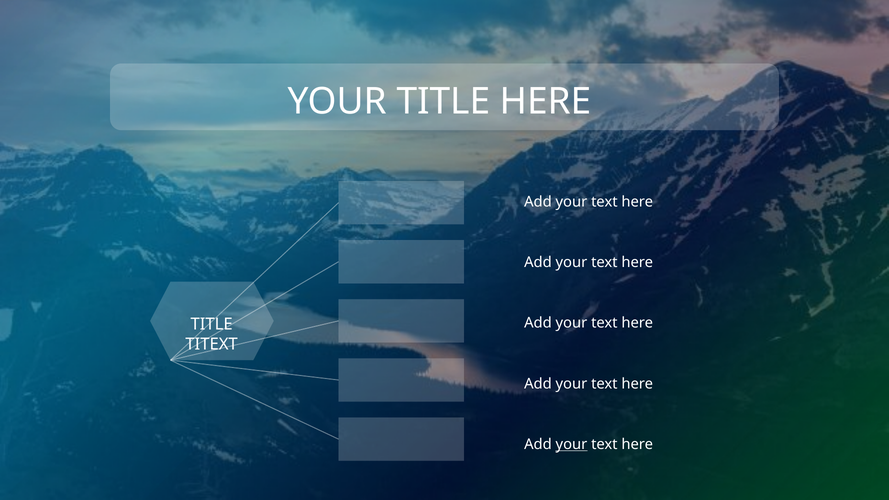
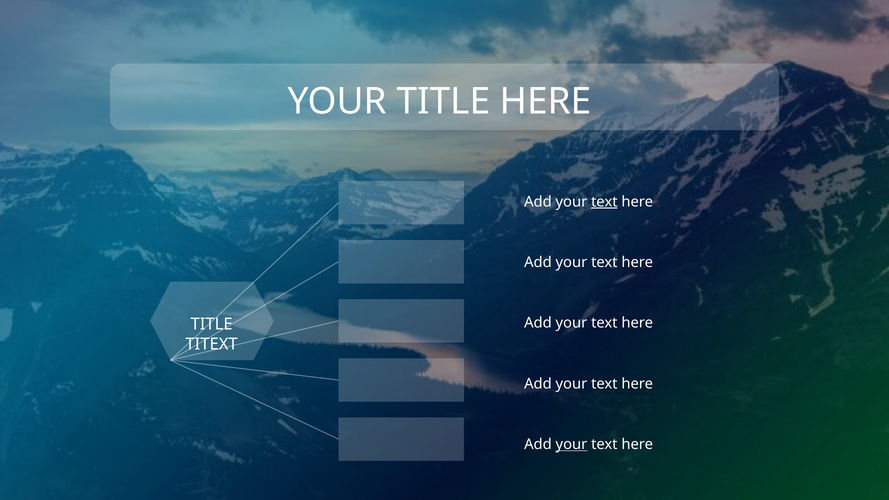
text underline: none -> present (604, 202)
